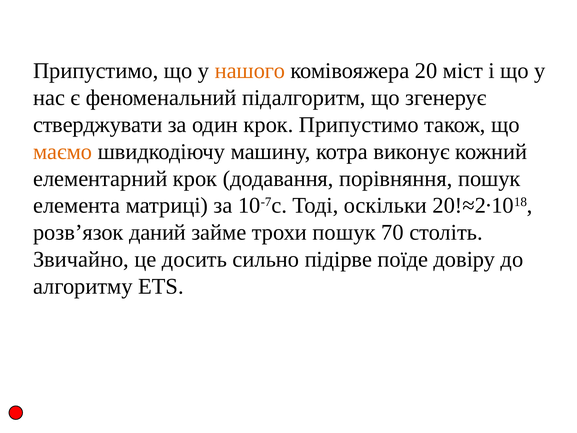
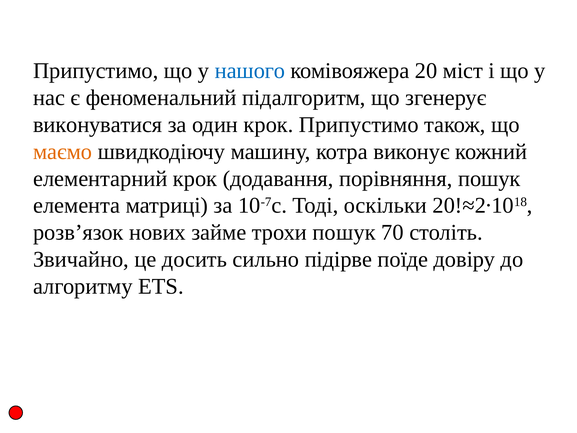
нашого colour: orange -> blue (250, 71)
стверджувати: стверджувати -> виконуватися (98, 125)
даний: даний -> нових (158, 232)
